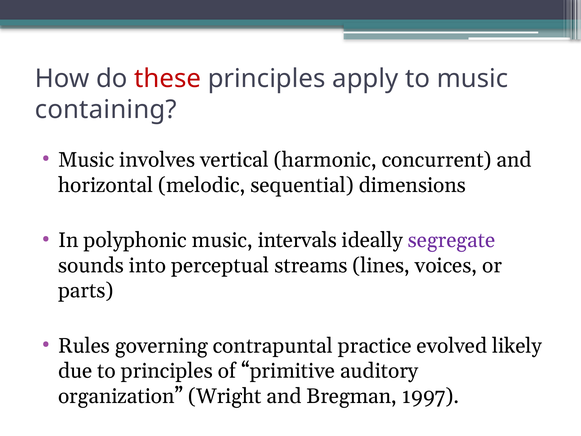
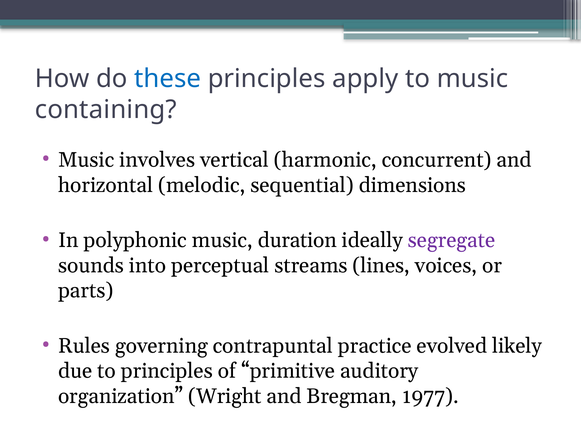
these colour: red -> blue (168, 79)
intervals: intervals -> duration (297, 240)
1997: 1997 -> 1977 (431, 396)
